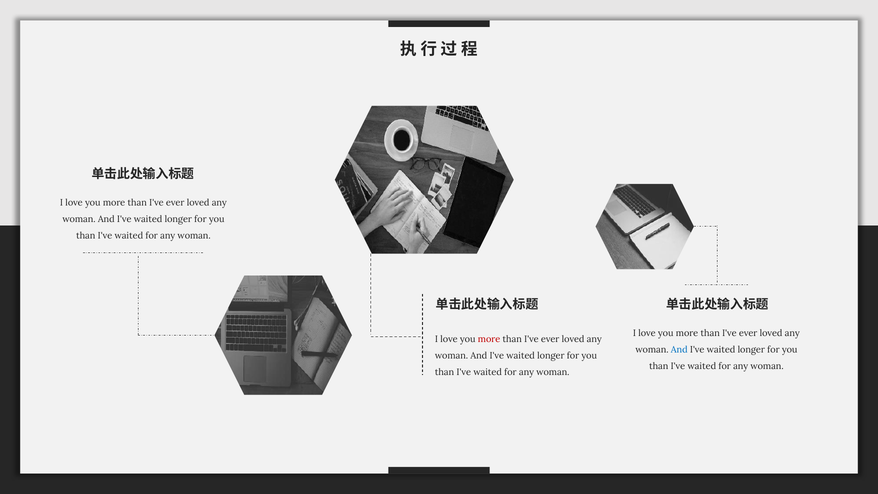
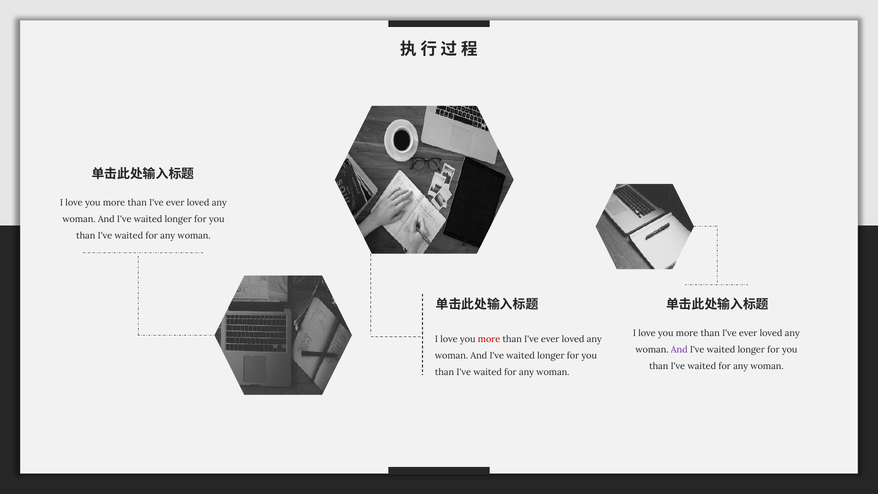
And colour: blue -> purple (679, 350)
